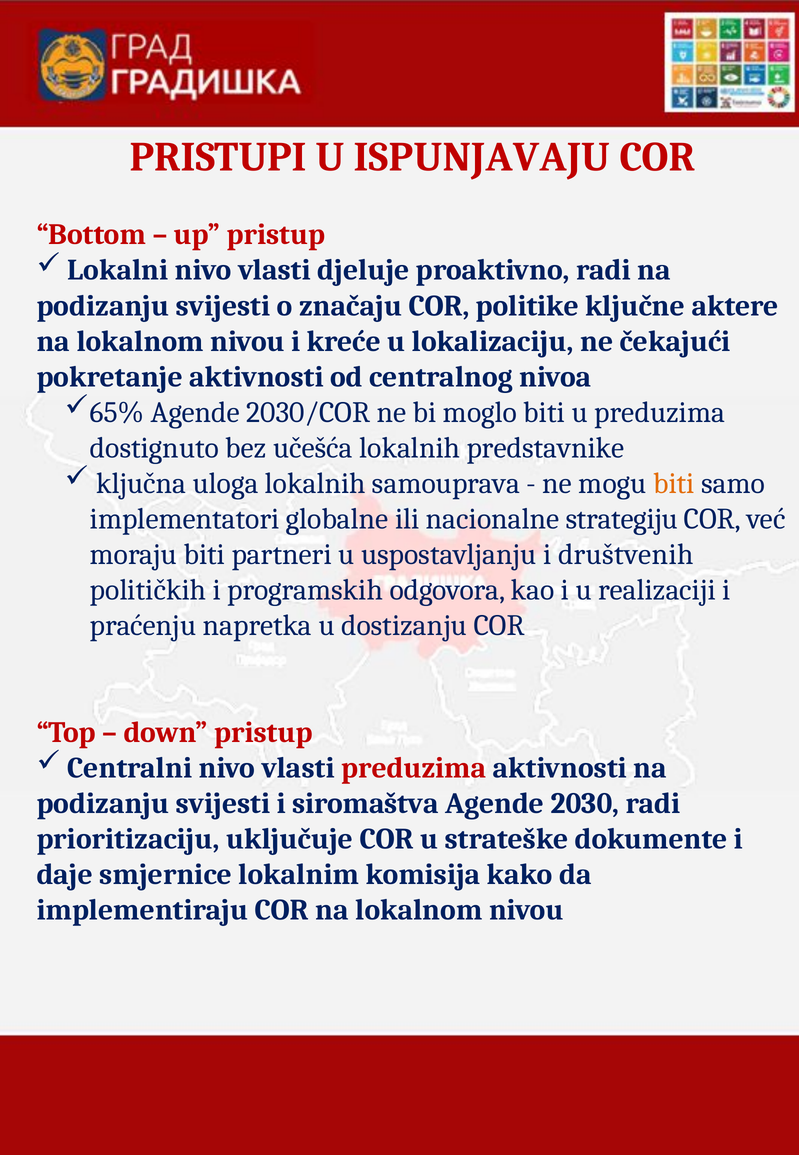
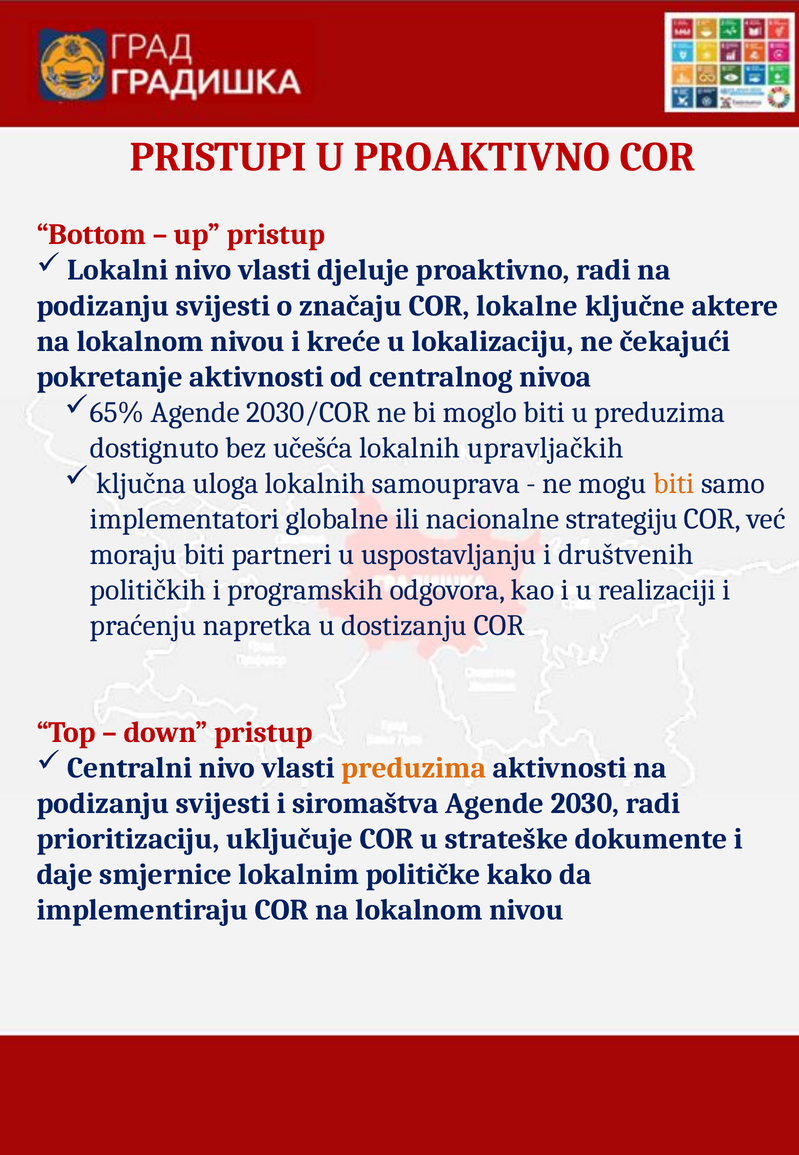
U ISPUNJAVAJU: ISPUNJAVAJU -> PROAKTIVNO (482, 157)
politike: politike -> lokalne (527, 306)
predstavnike: predstavnike -> upravljačkih (545, 448)
preduzima colour: red -> orange (414, 767)
komisija: komisija -> političke (423, 874)
